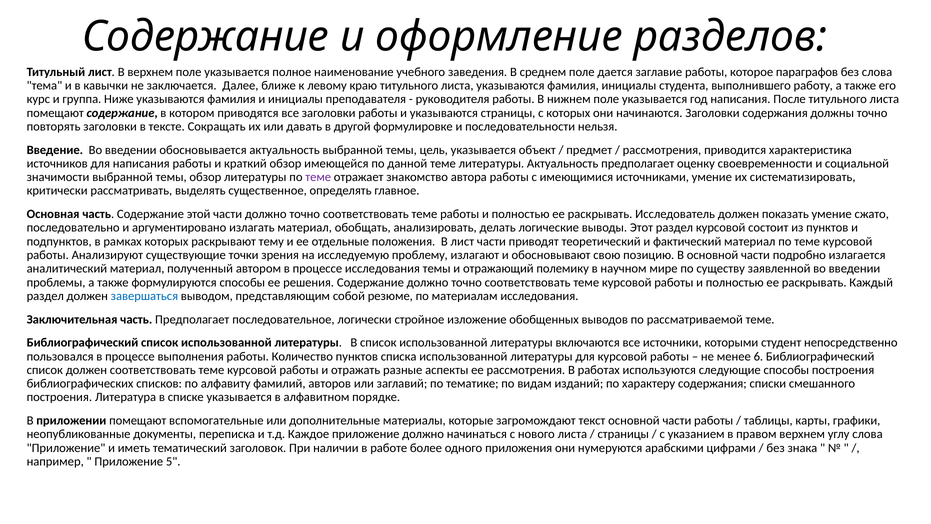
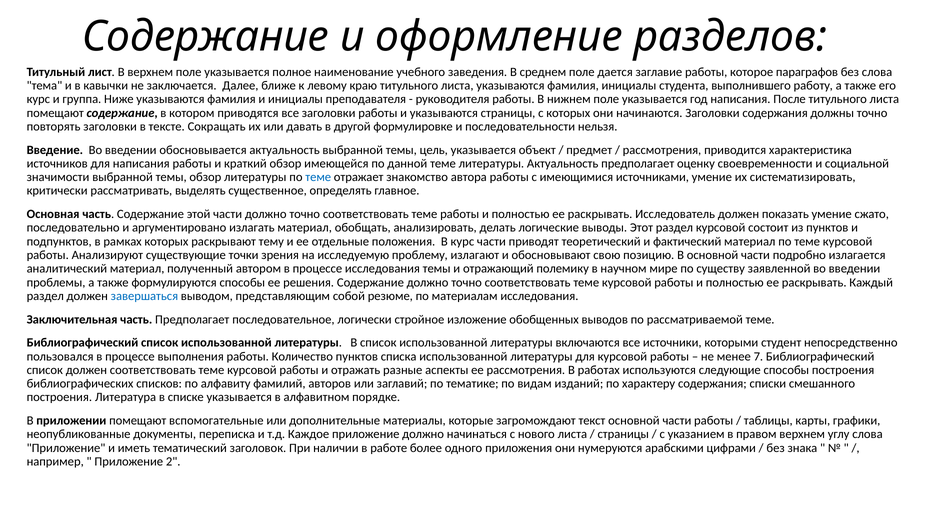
теме colour: purple -> blue (318, 177)
В лист: лист -> курс (462, 241)
6: 6 -> 7 (758, 356)
5: 5 -> 2 (173, 461)
